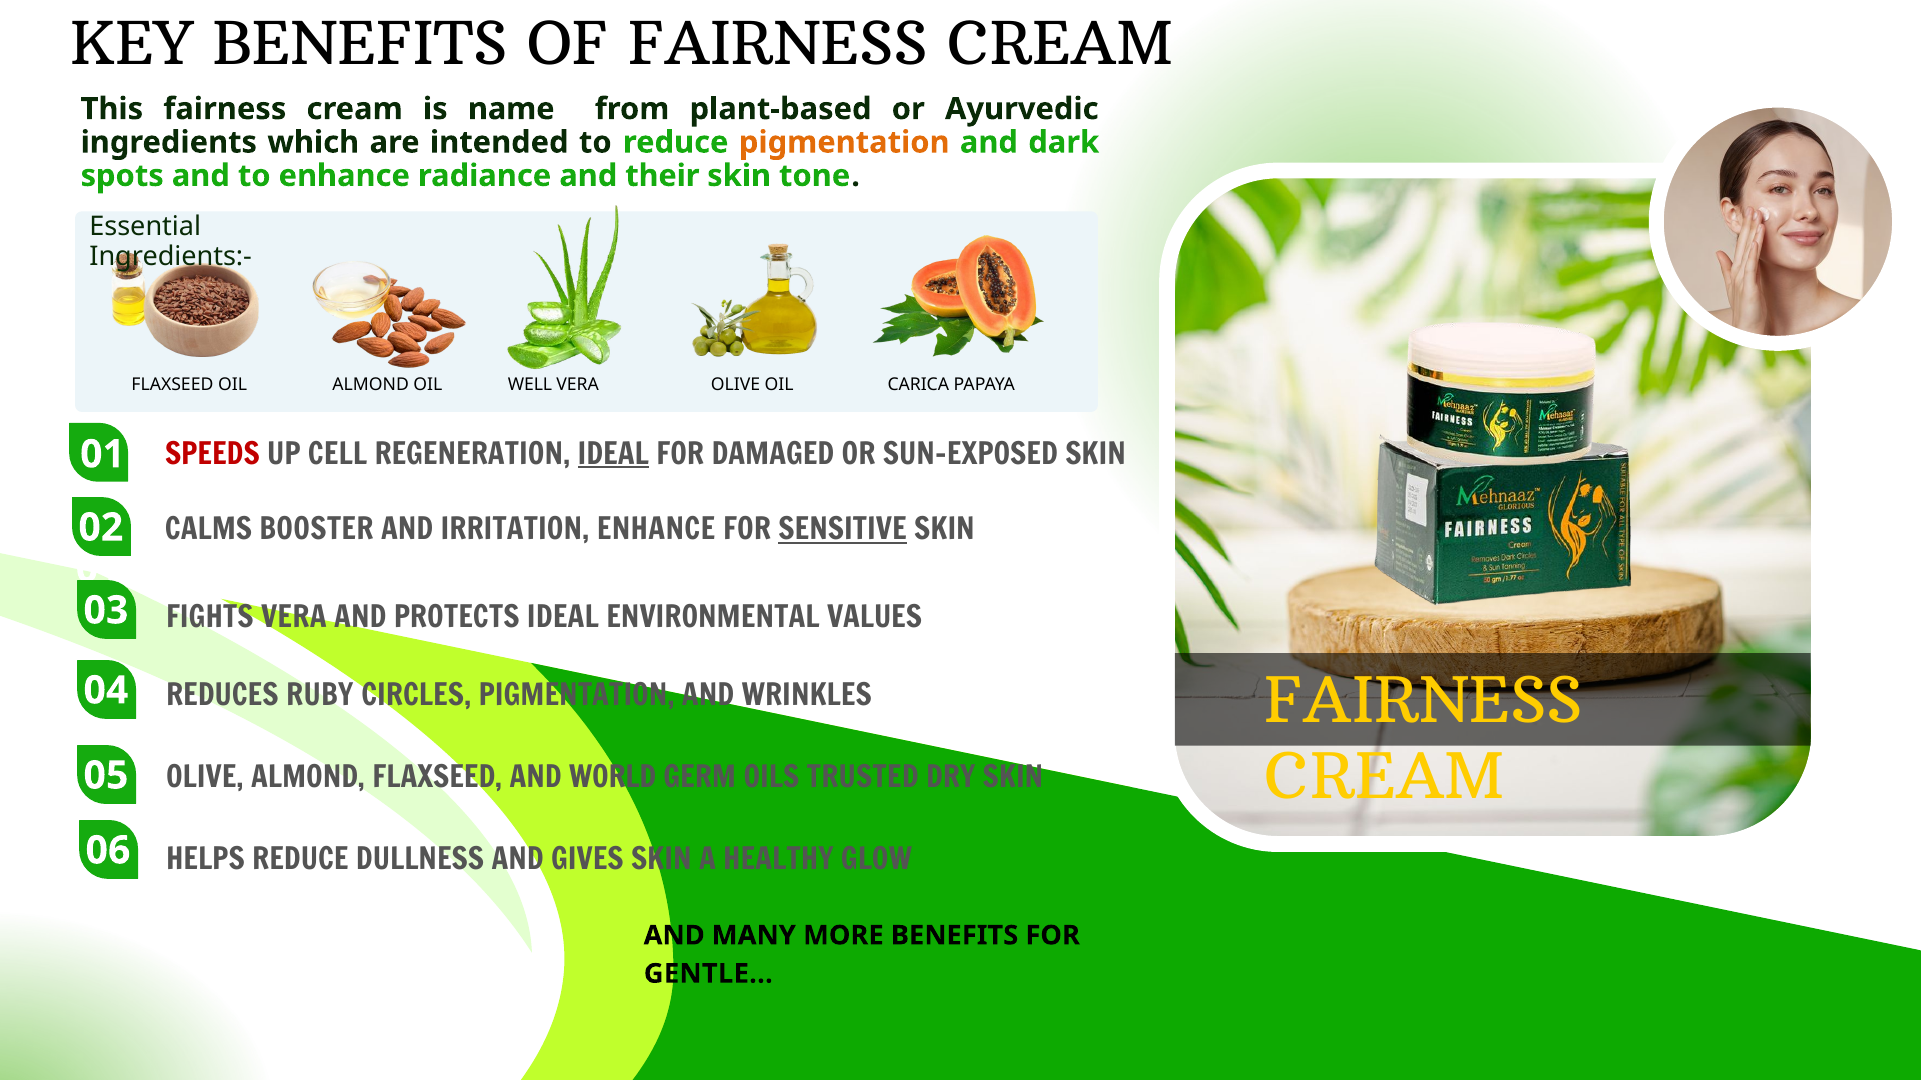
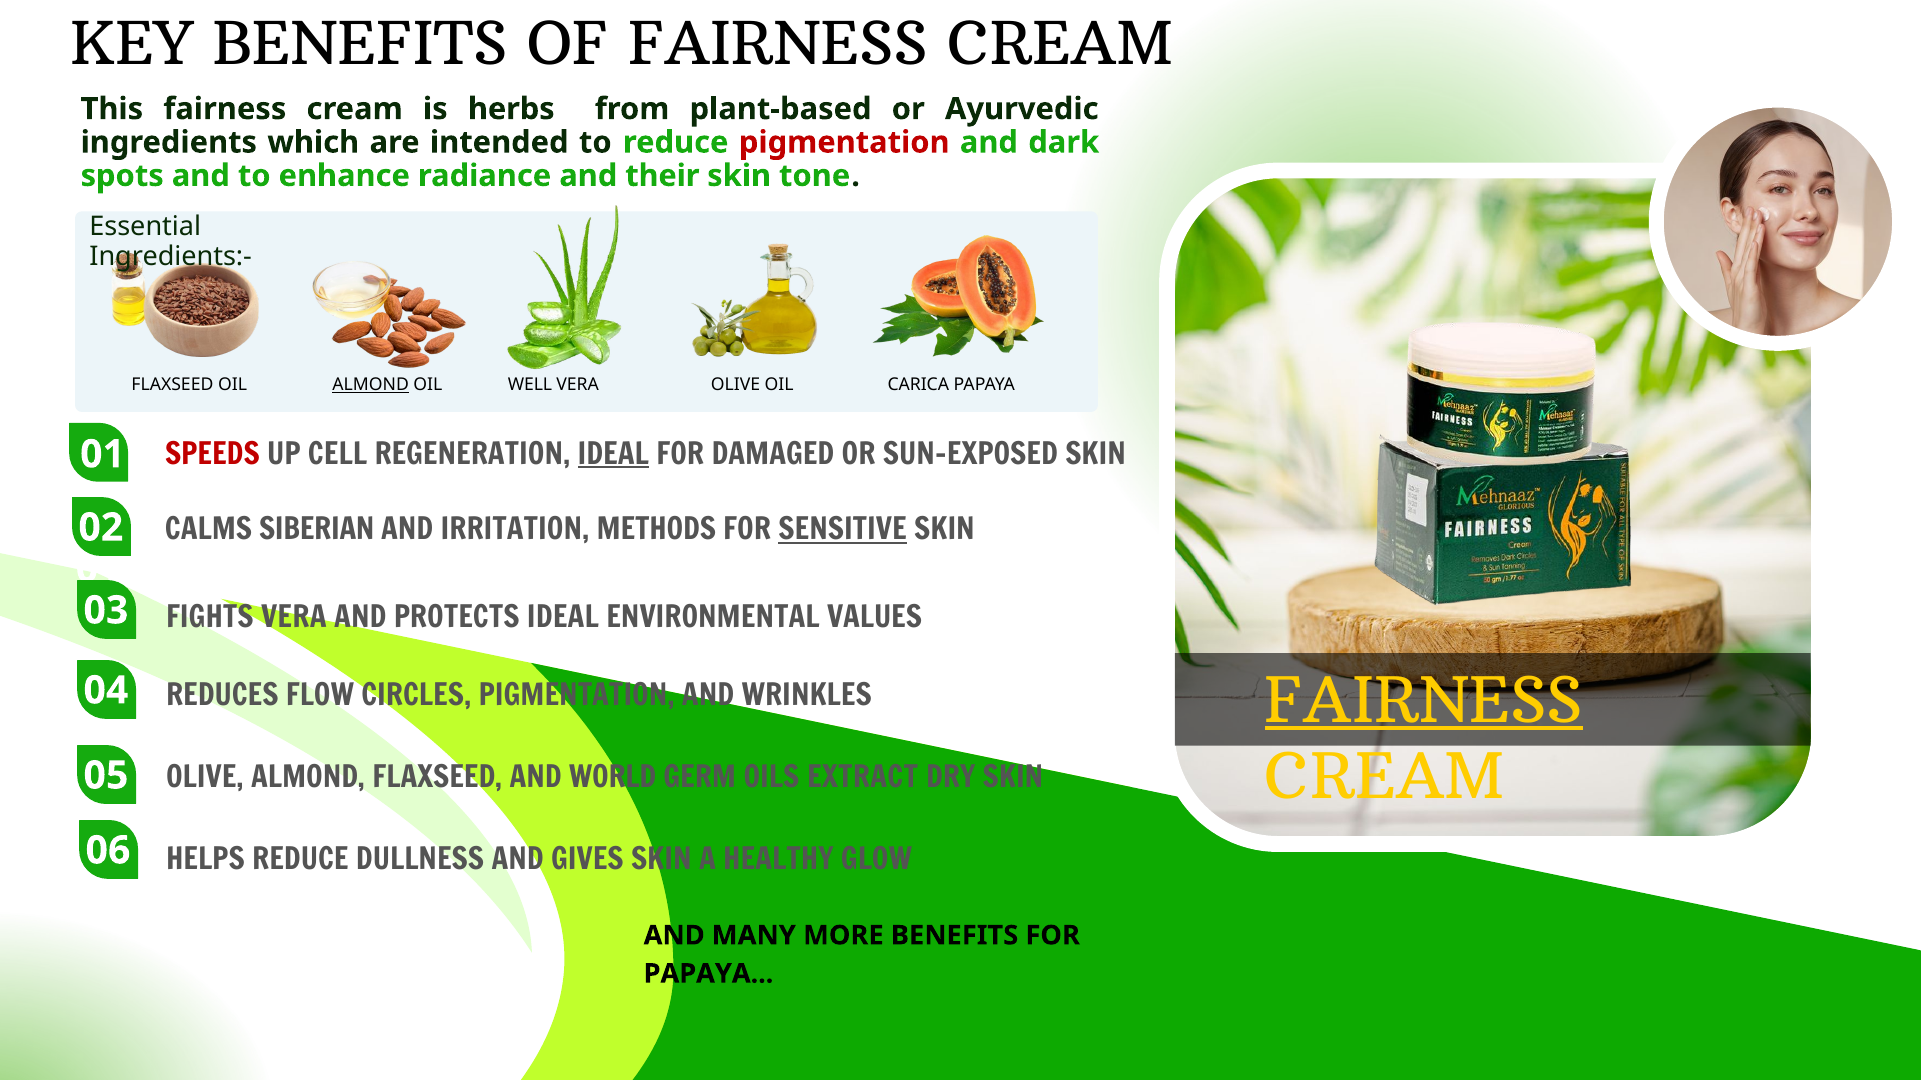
name: name -> herbs (511, 109)
pigmentation colour: orange -> red (844, 142)
ALMOND underline: none -> present (371, 385)
BOOSTER: BOOSTER -> SIBERIAN (317, 530)
IRRITATION ENHANCE: ENHANCE -> METHODS (656, 530)
FAIRNESS underline: none -> present (1424, 702)
RUBY: RUBY -> FLOW (320, 695)
TRUSTED: TRUSTED -> EXTRACT (863, 778)
GENTLE: GENTLE -> PAPAYA (708, 974)
